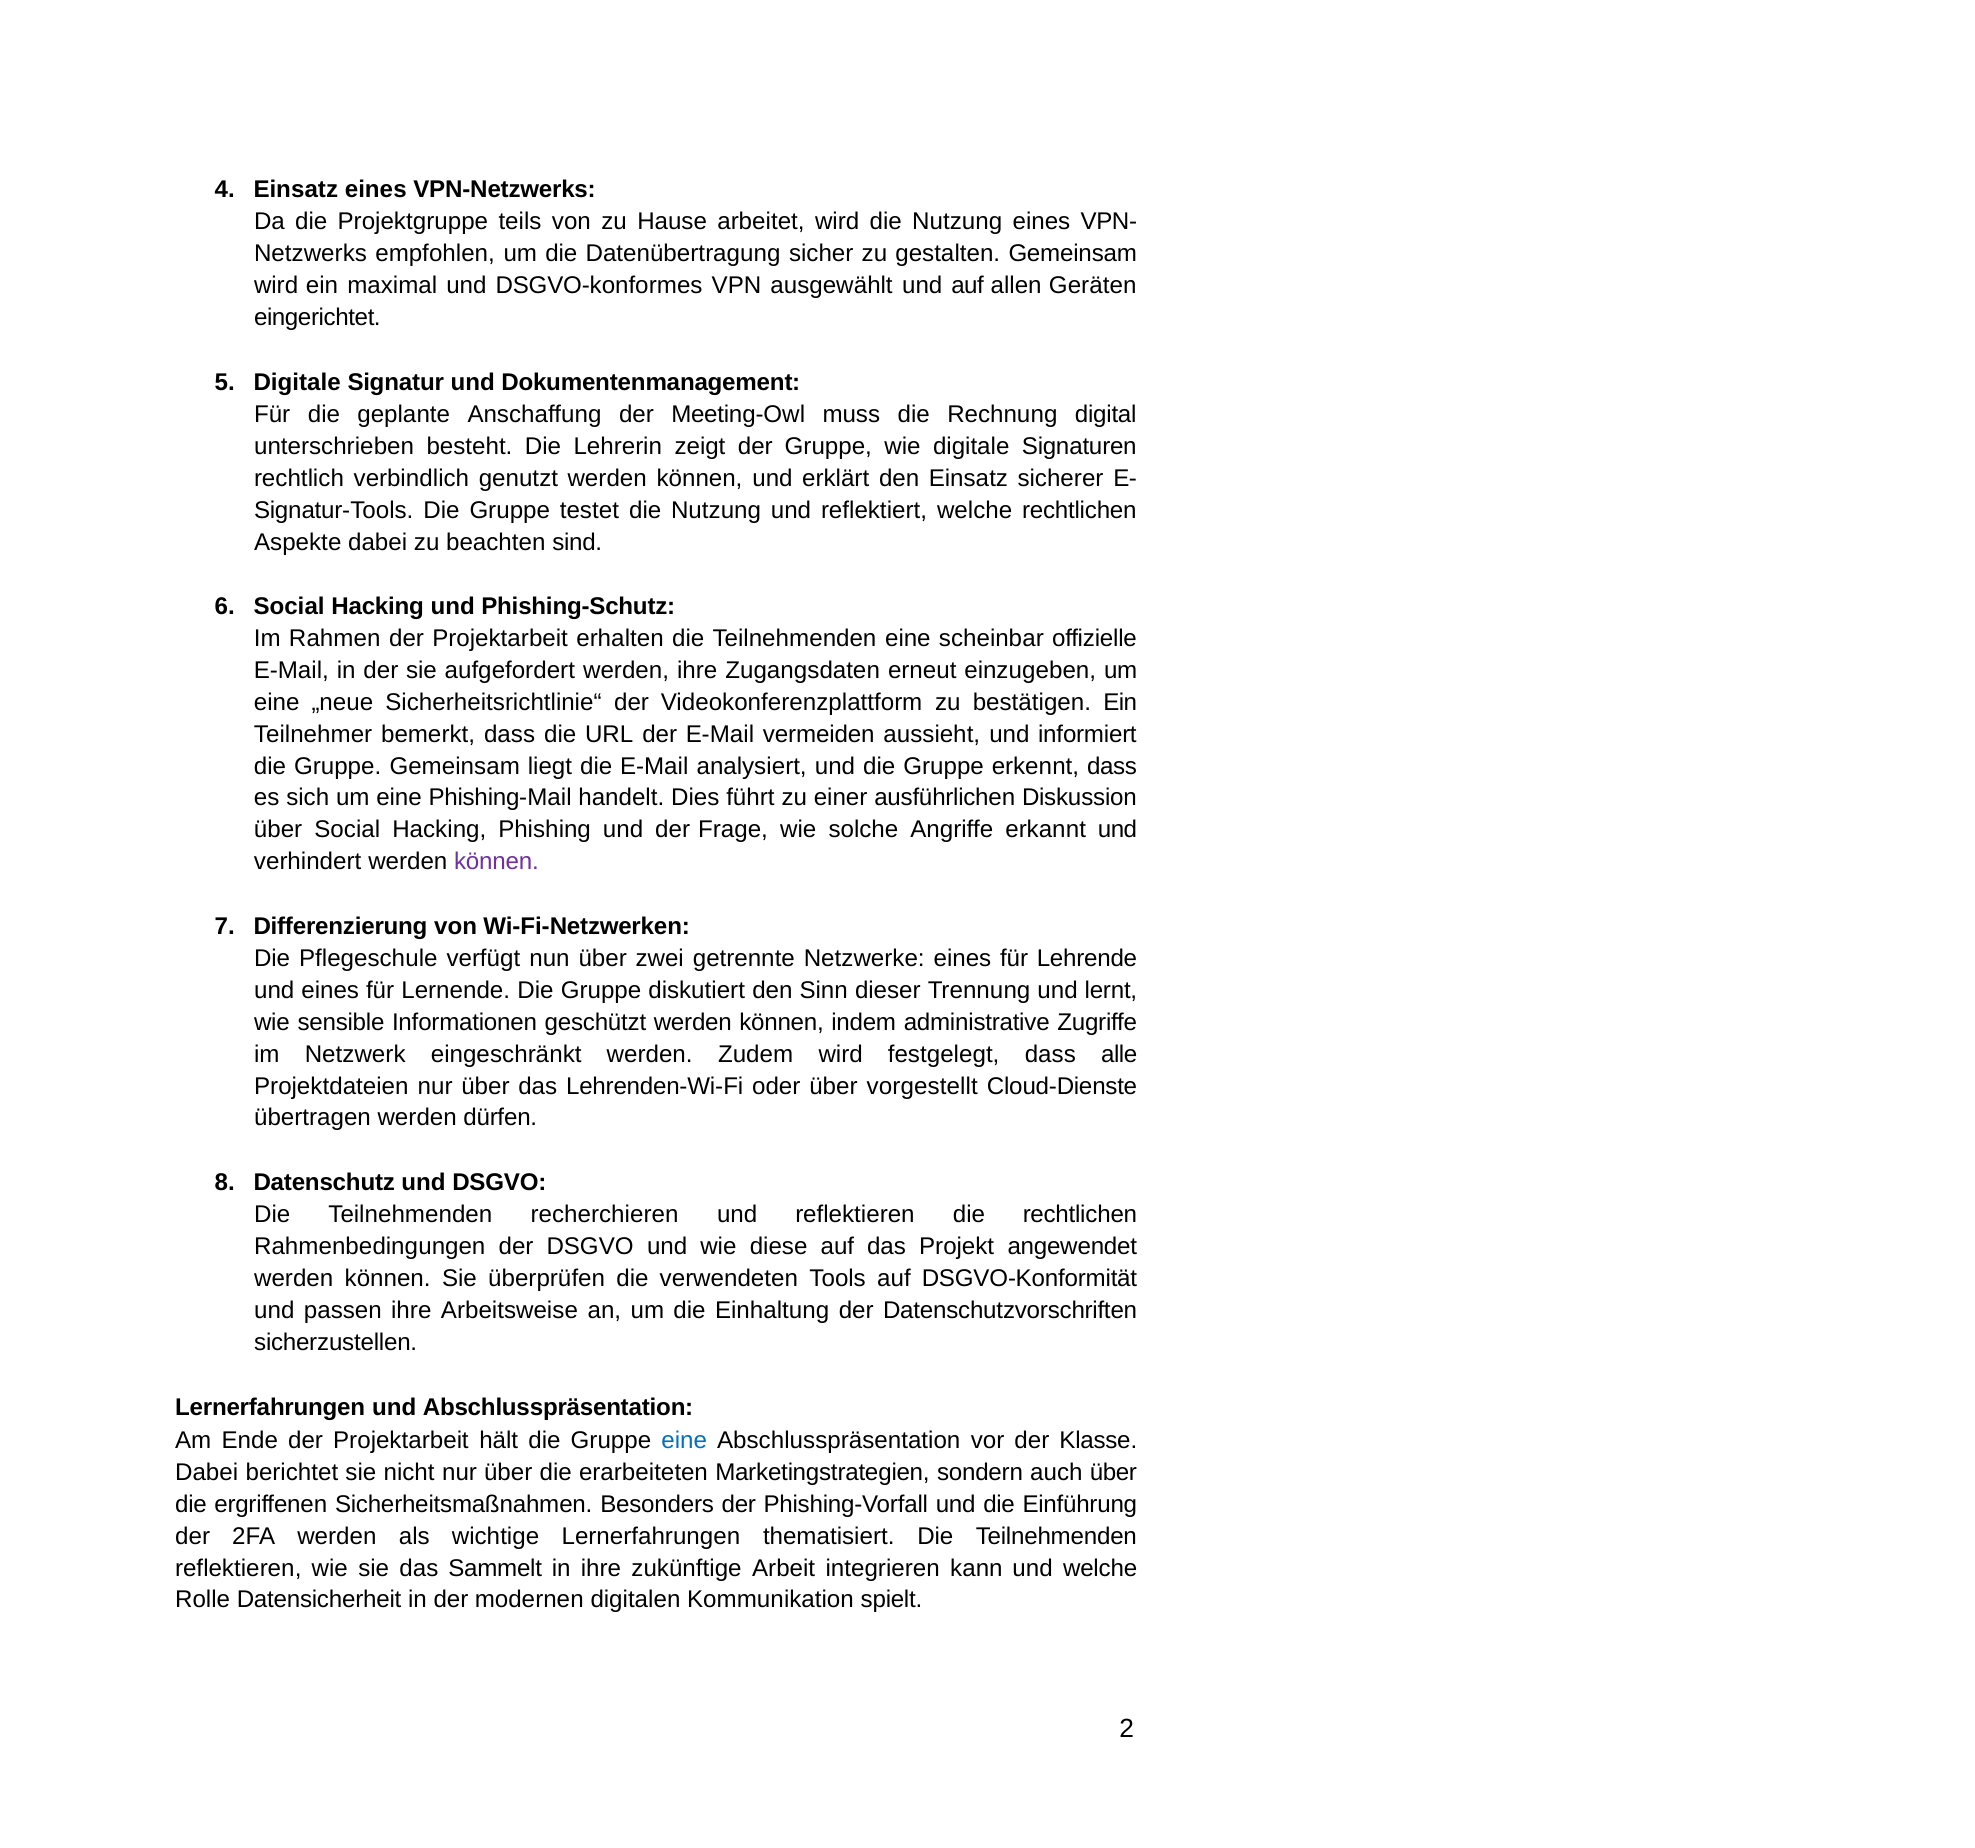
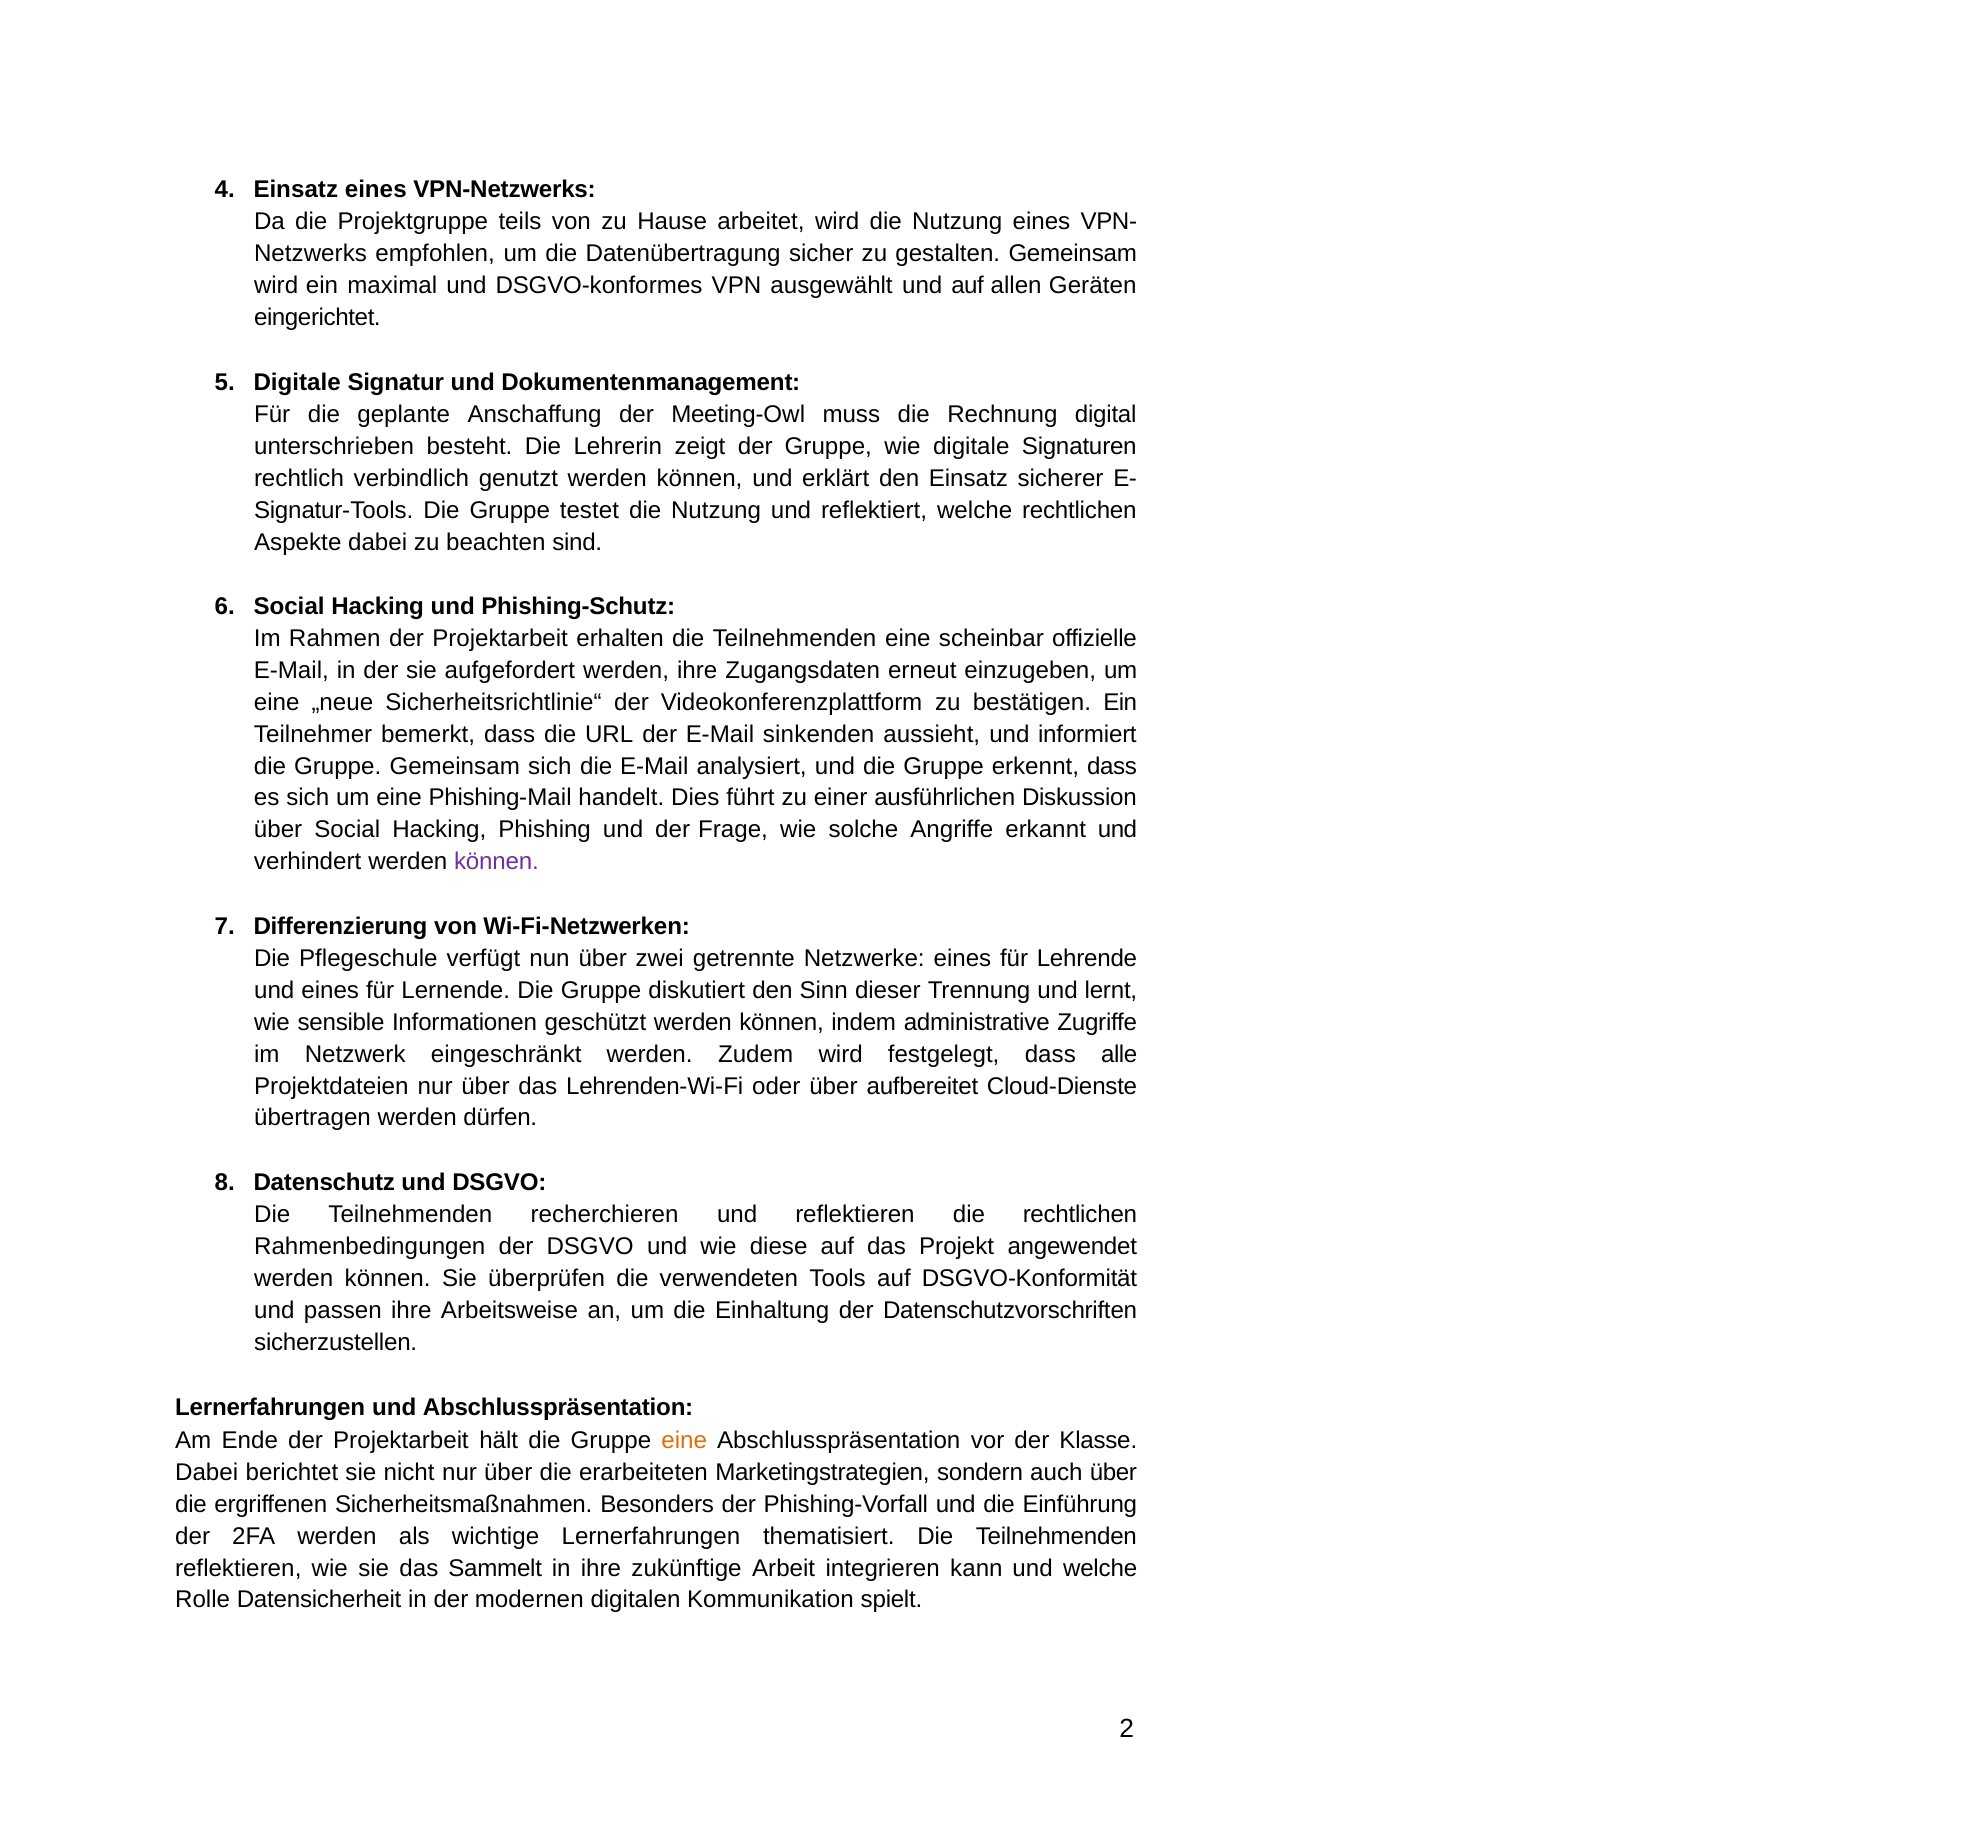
vermeiden: vermeiden -> sinkenden (819, 734)
Gemeinsam liegt: liegt -> sich (550, 766)
vorgestellt: vorgestellt -> aufbereitet (922, 1086)
eine colour: blue -> orange (684, 1441)
